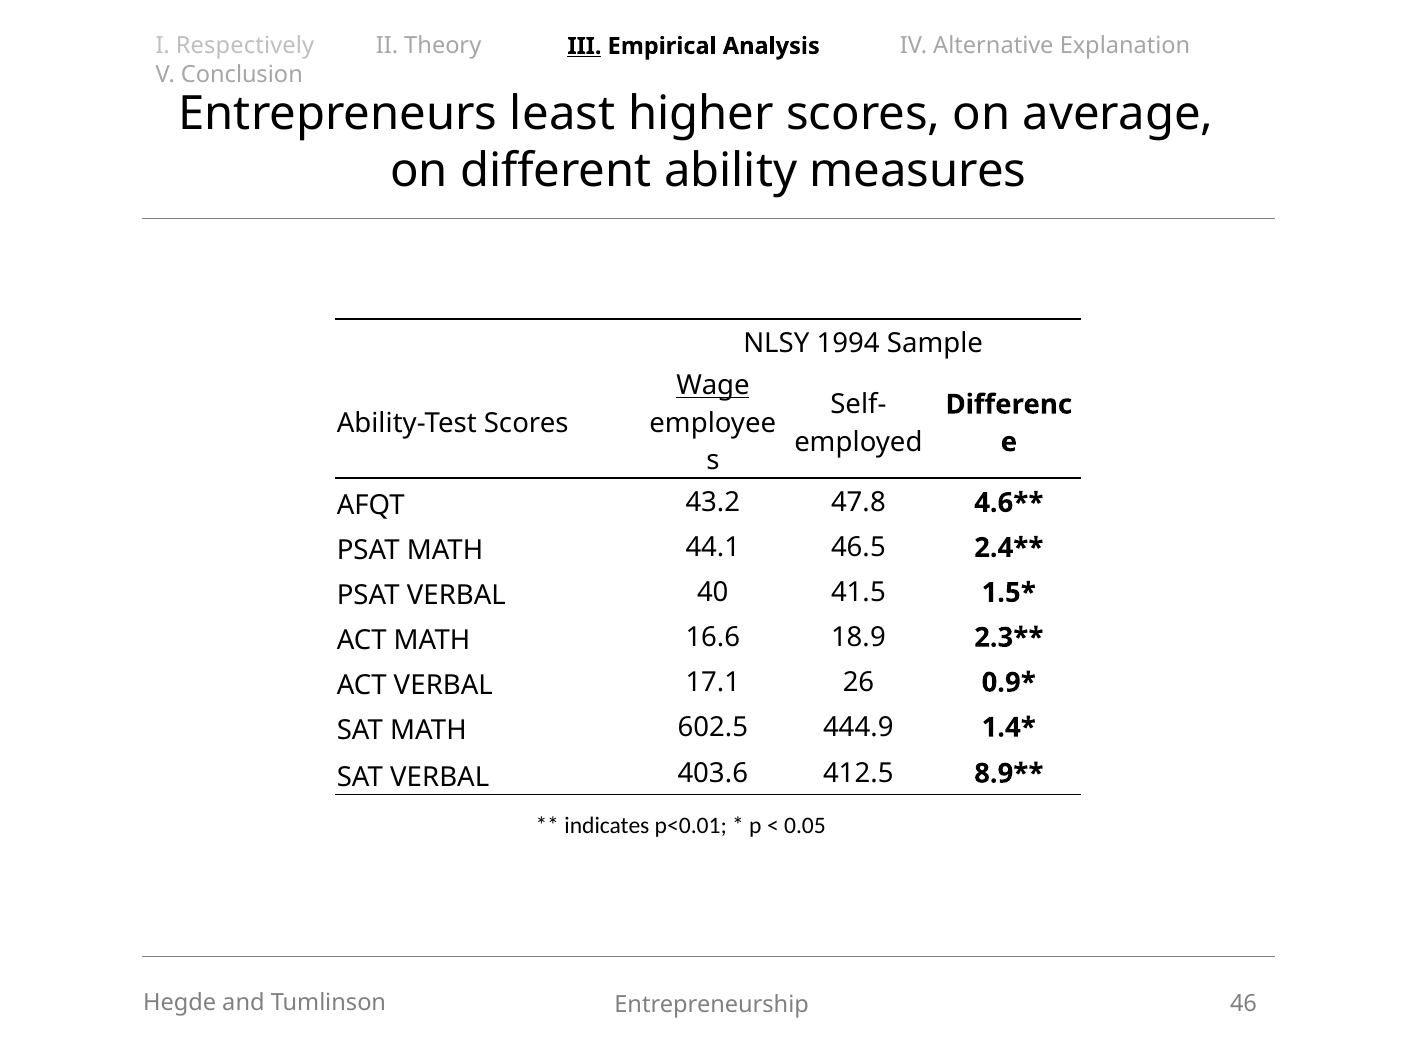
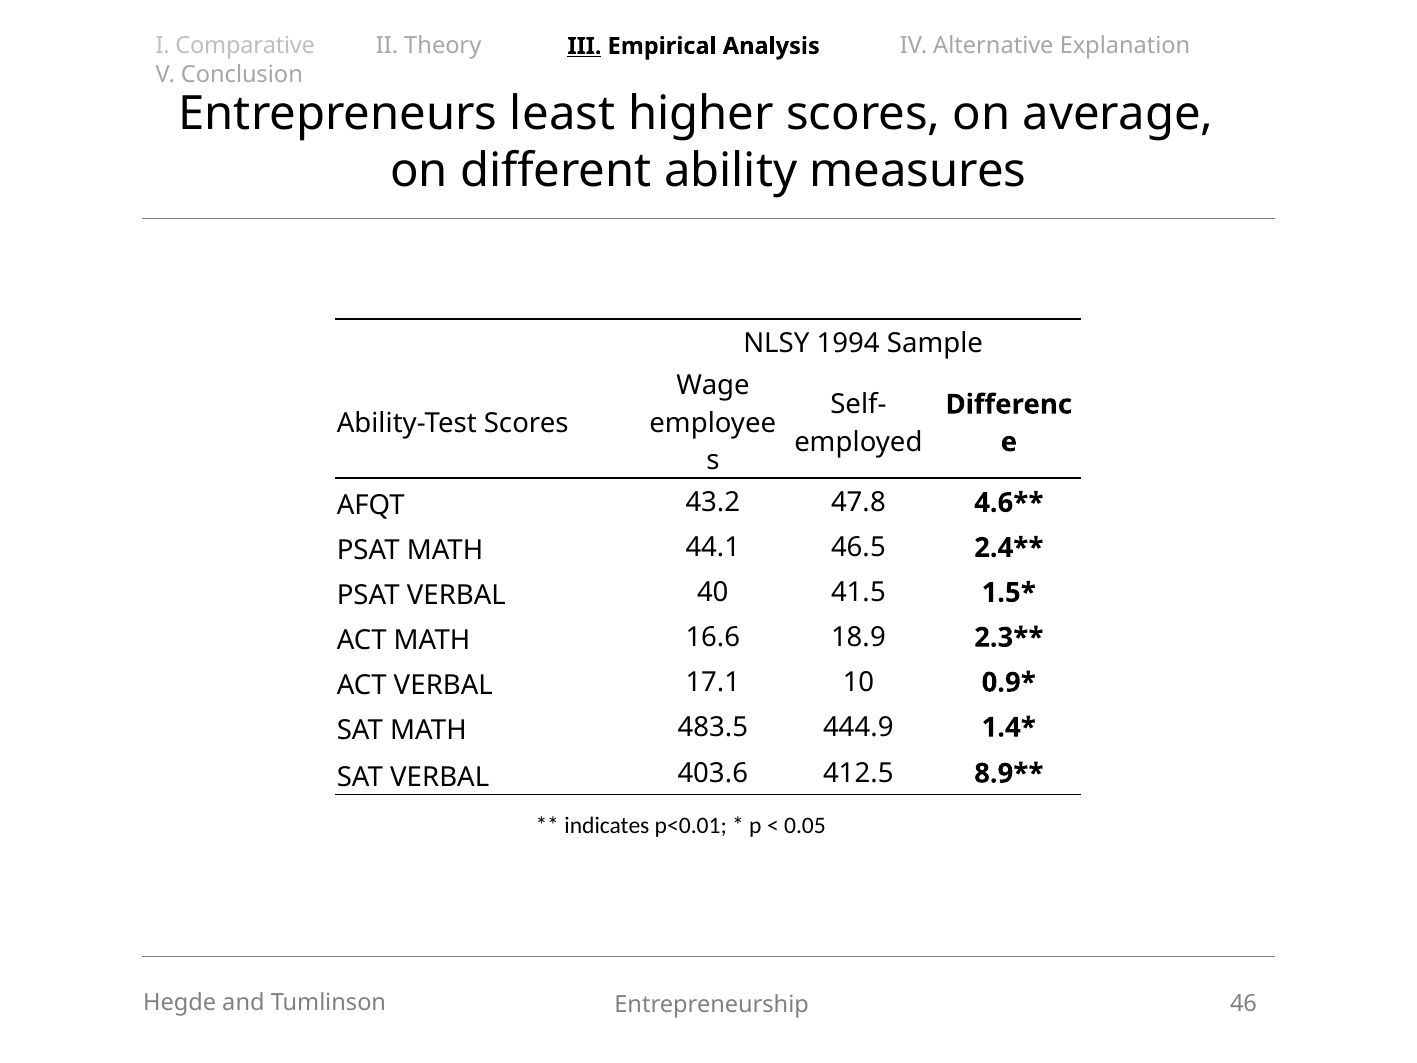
Respectively: Respectively -> Comparative (245, 46)
Wage underline: present -> none (713, 386)
26: 26 -> 10 (858, 682)
602.5: 602.5 -> 483.5 (713, 727)
